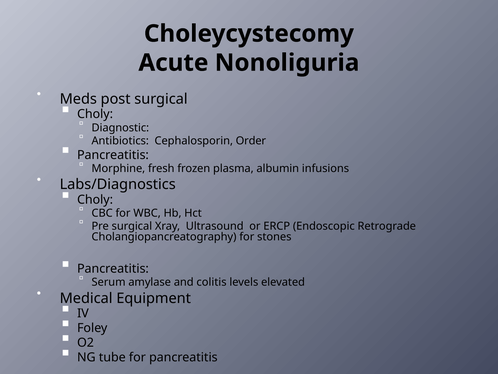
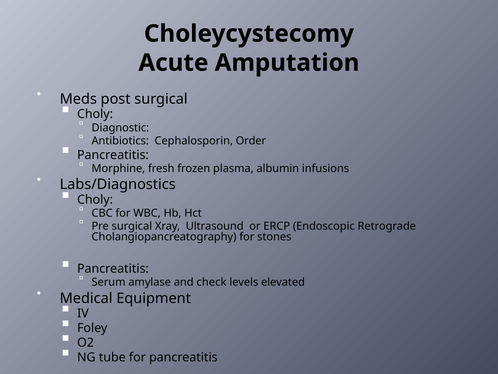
Nonoliguria: Nonoliguria -> Amputation (287, 63)
colitis: colitis -> check (212, 282)
